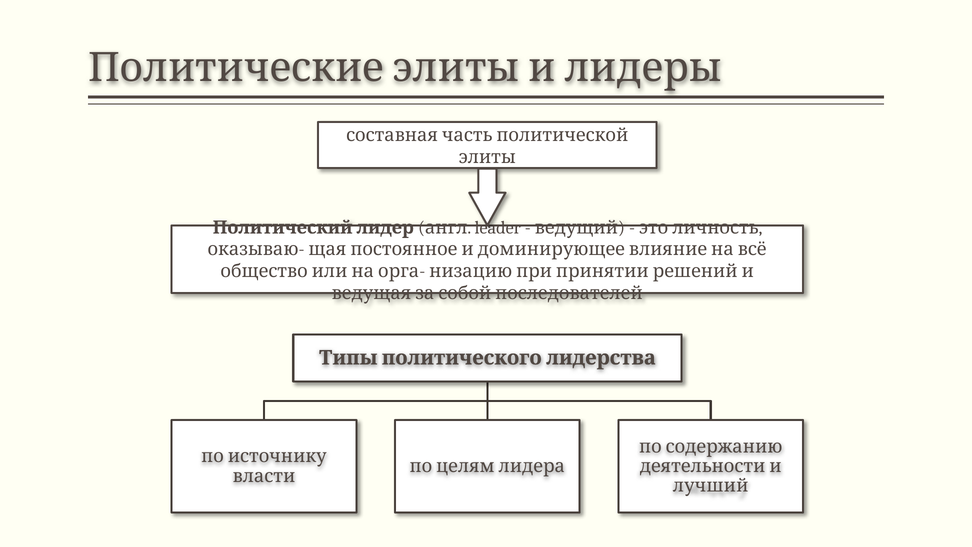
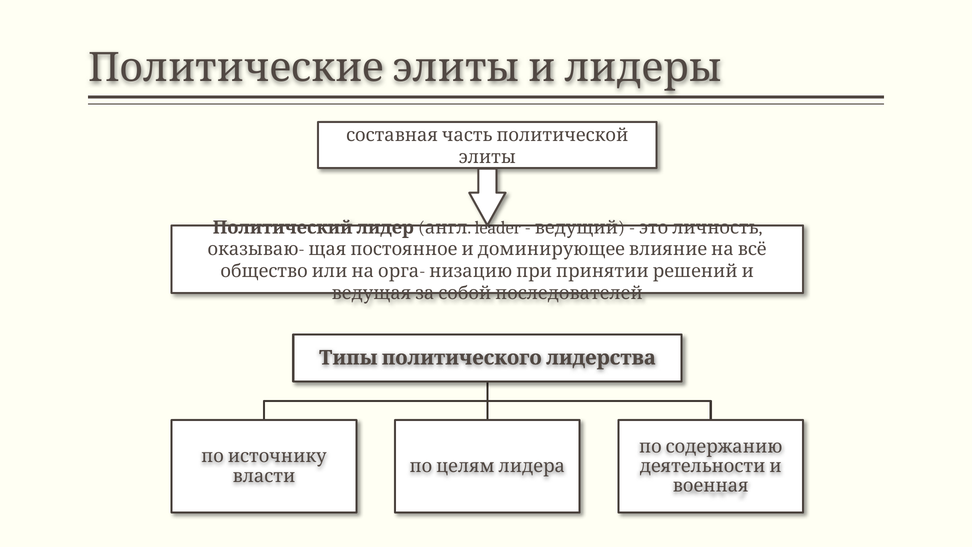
лучший: лучший -> военная (711, 486)
